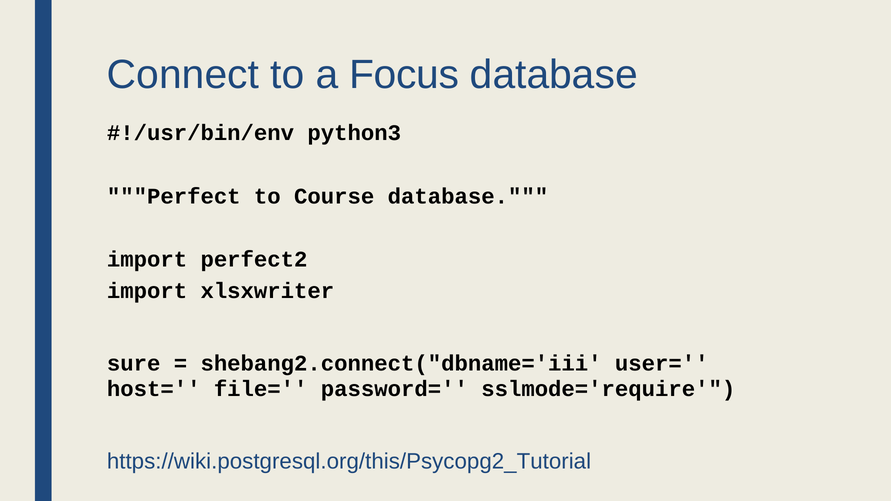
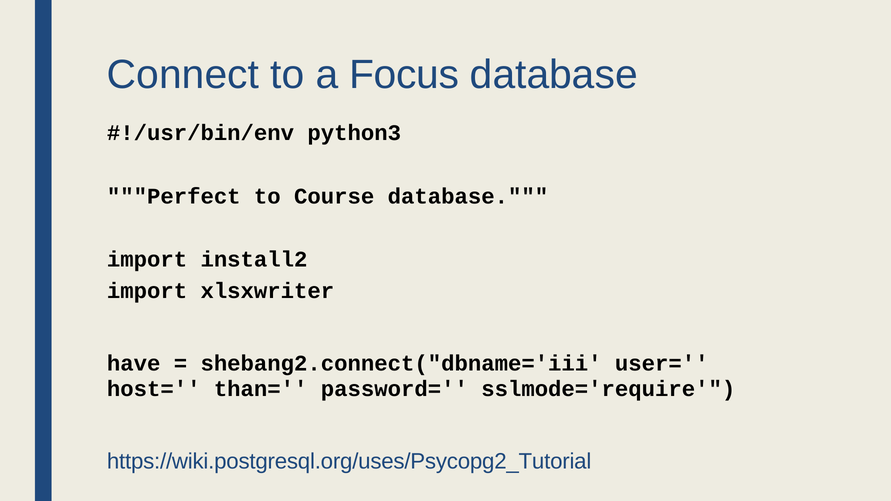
perfect2: perfect2 -> install2 (254, 260)
sure: sure -> have (134, 364)
file=: file= -> than= (261, 389)
https://wiki.postgresql.org/this/Psycopg2_Tutorial: https://wiki.postgresql.org/this/Psycopg2_Tutorial -> https://wiki.postgresql.org/uses/Psycopg2_Tutorial (349, 461)
